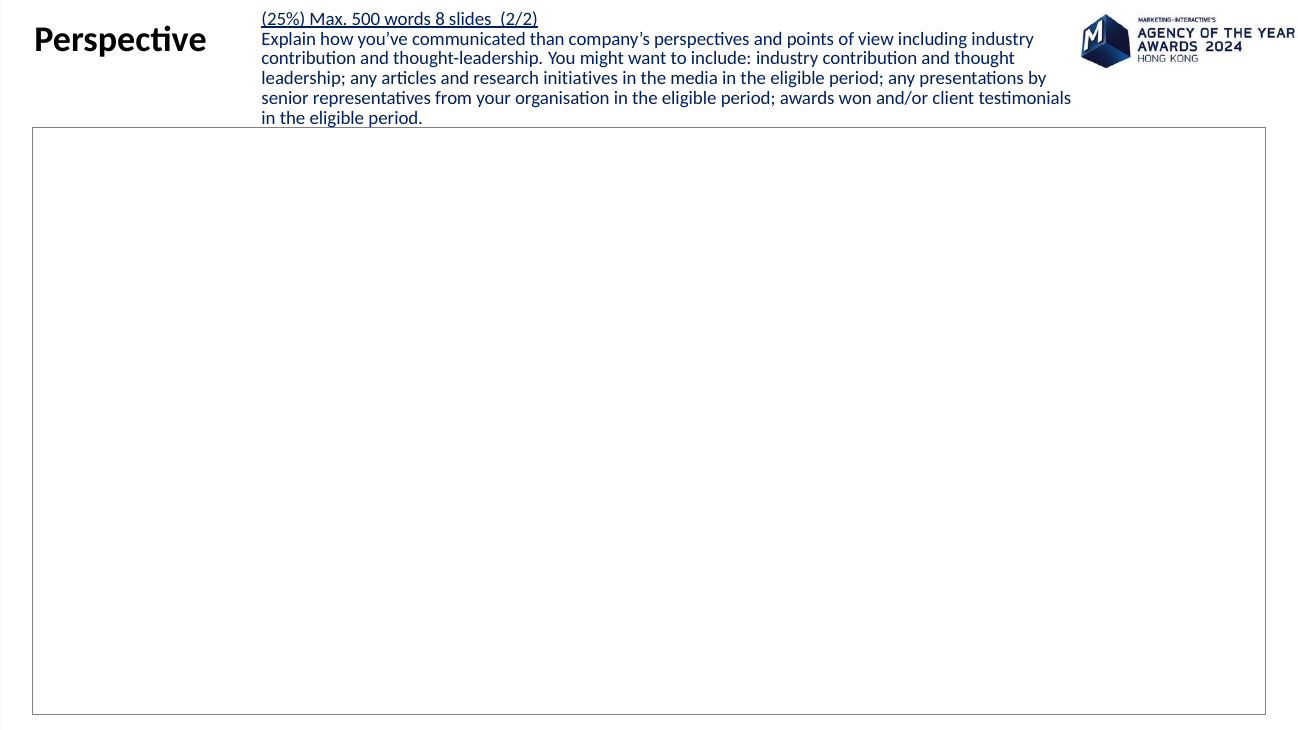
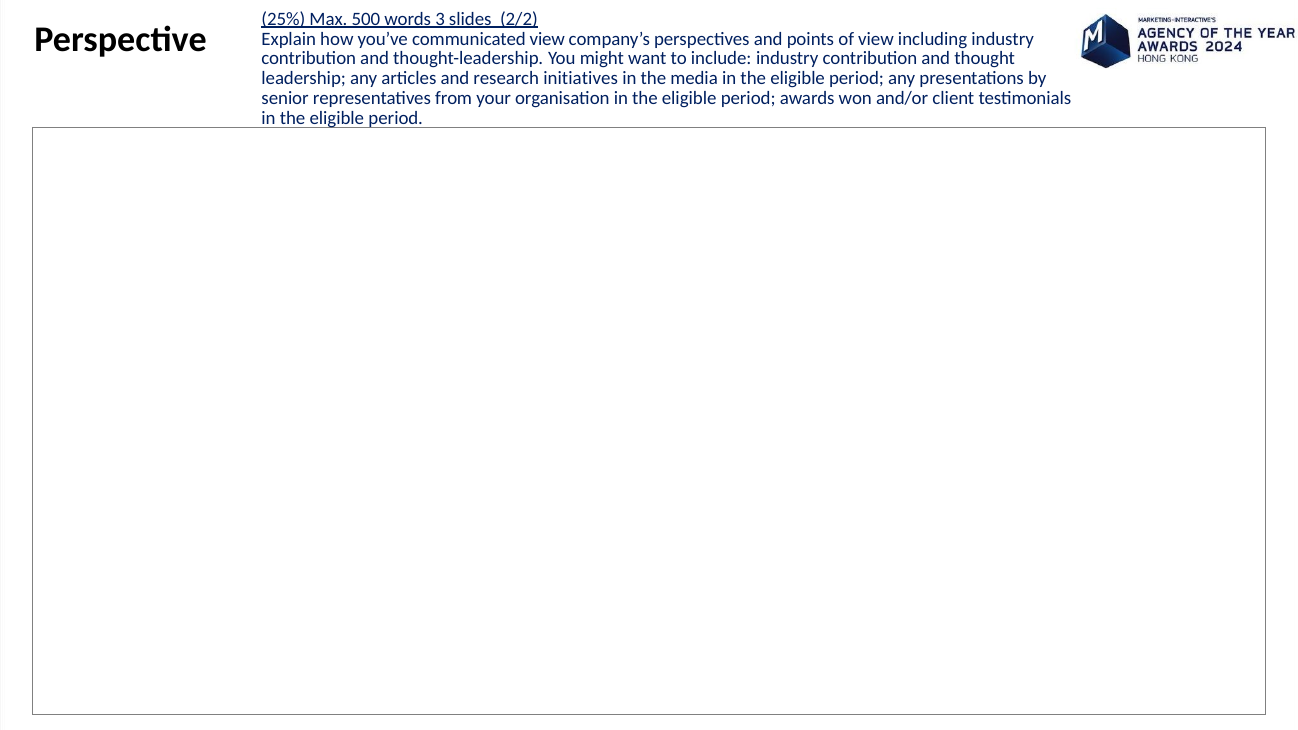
8: 8 -> 3 (440, 19)
communicated than: than -> view (547, 39)
